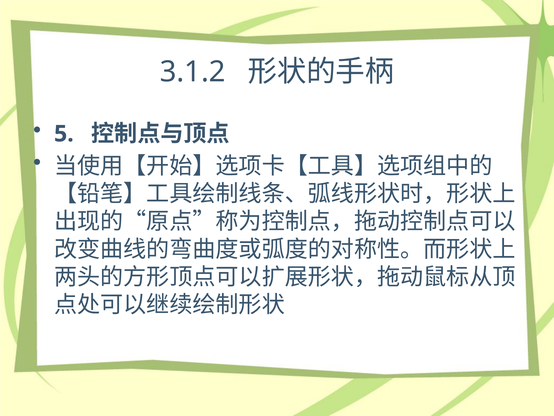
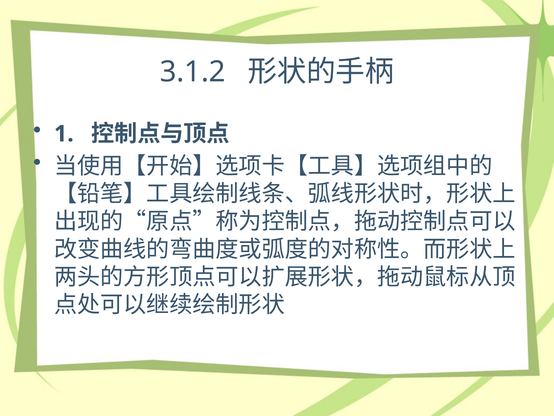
5: 5 -> 1 (64, 134)
